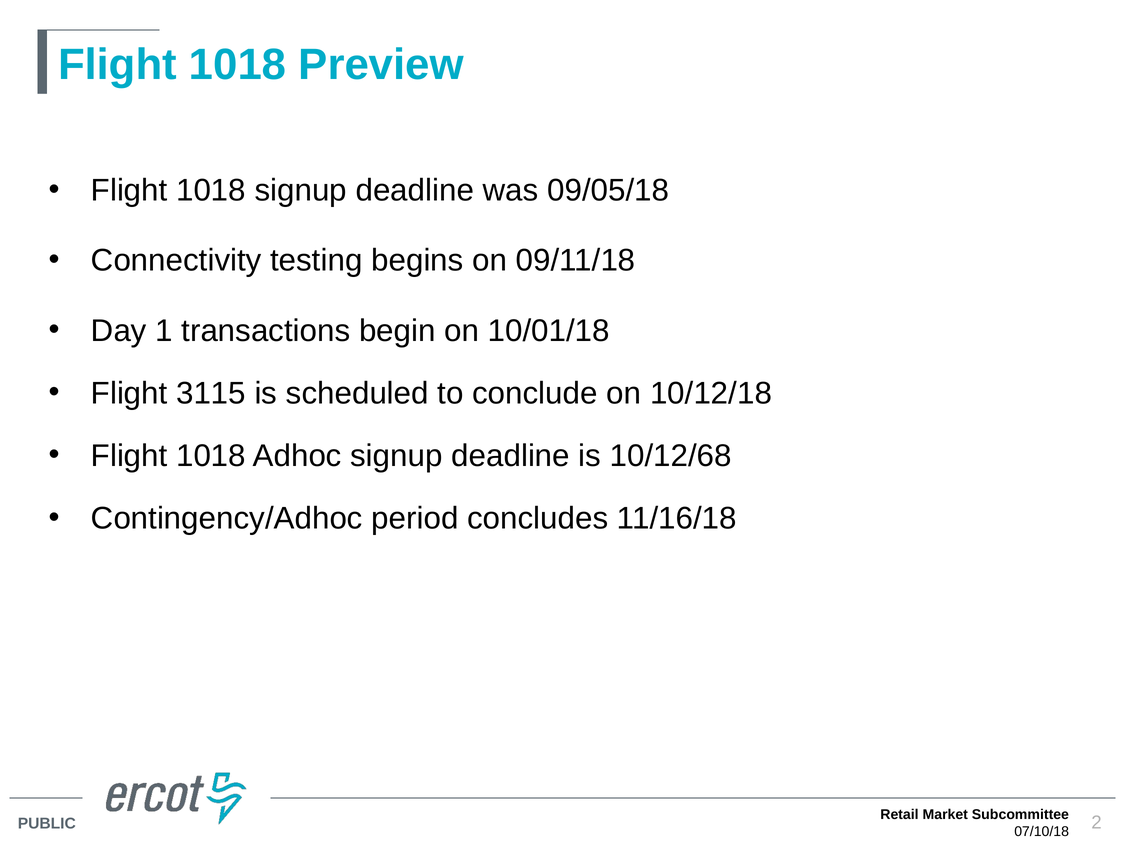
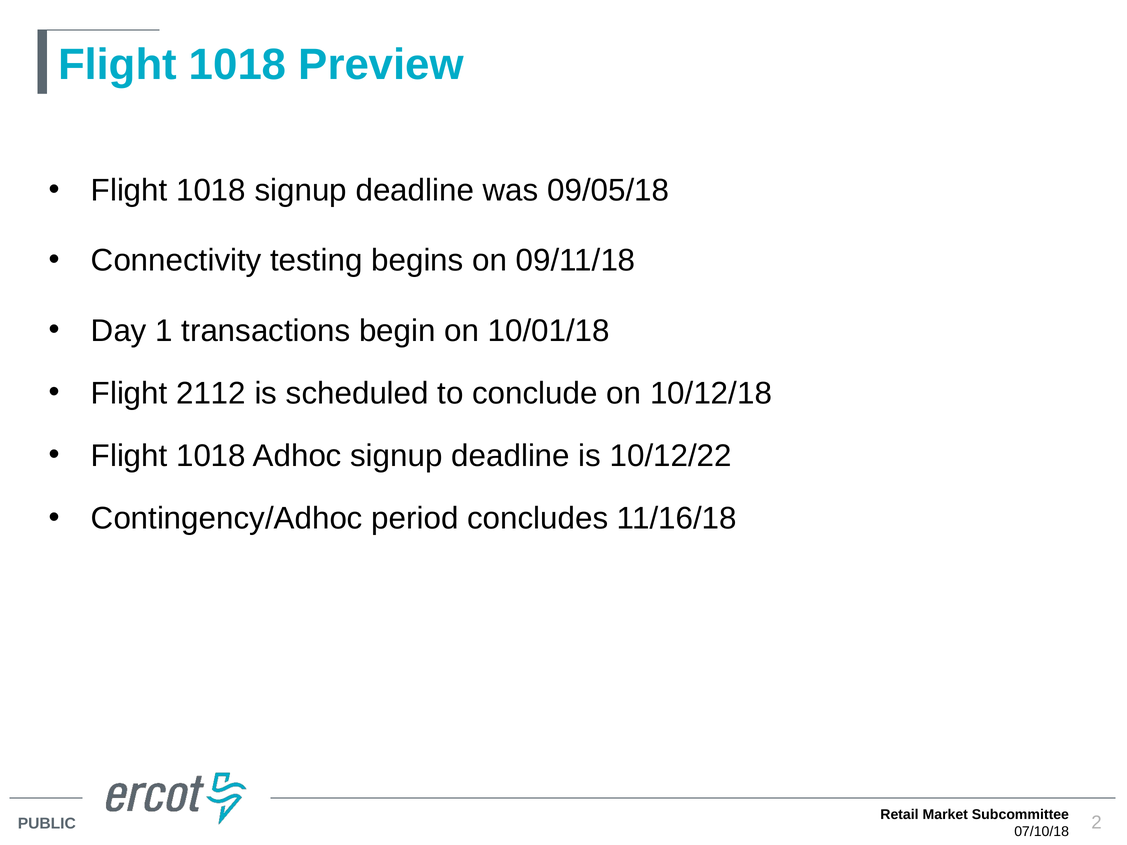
3115: 3115 -> 2112 (211, 393)
10/12/68: 10/12/68 -> 10/12/22 (671, 456)
